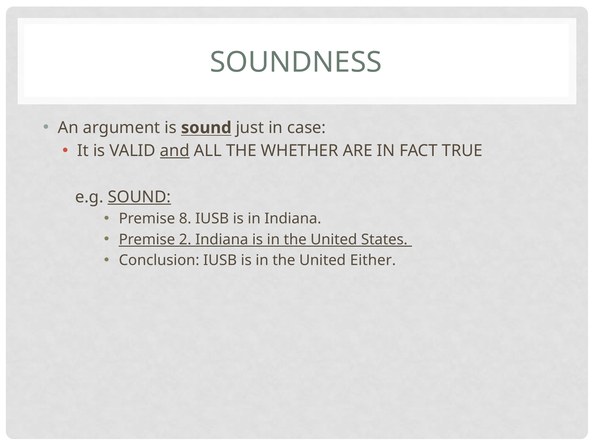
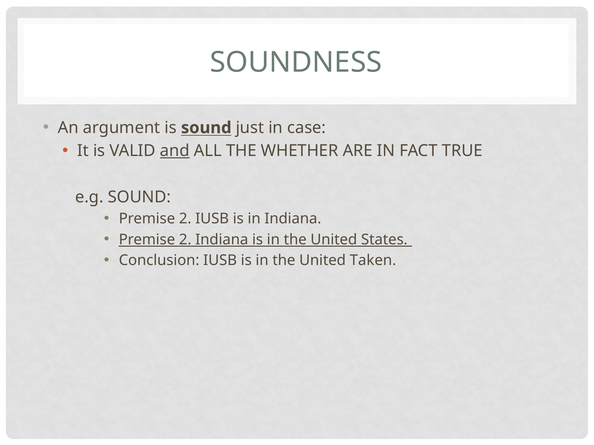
SOUND underline: present -> none (139, 197)
8: 8 -> 2 (185, 219)
Either: Either -> Taken (373, 261)
